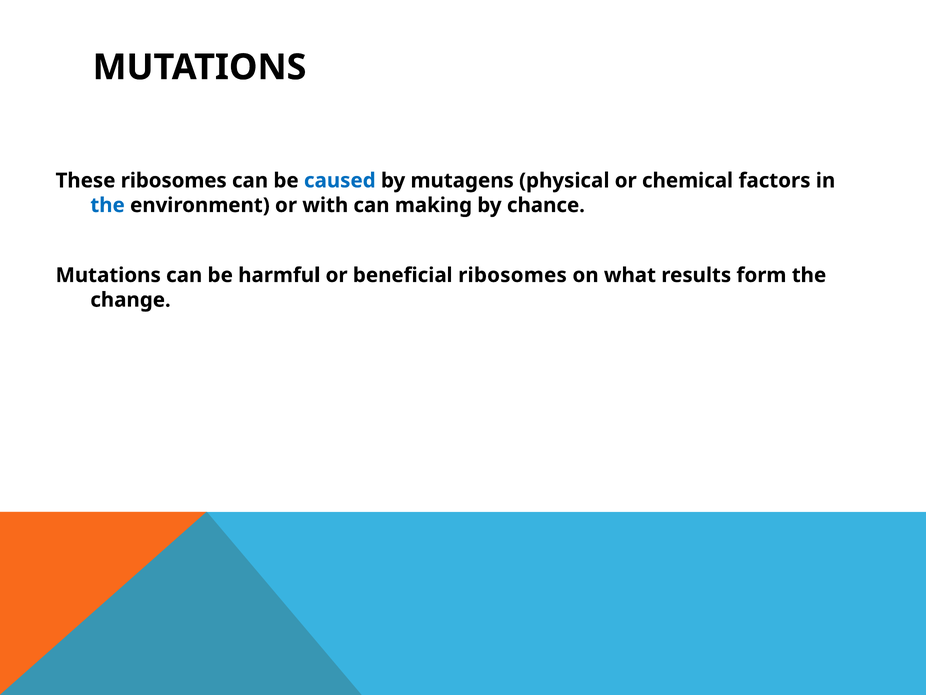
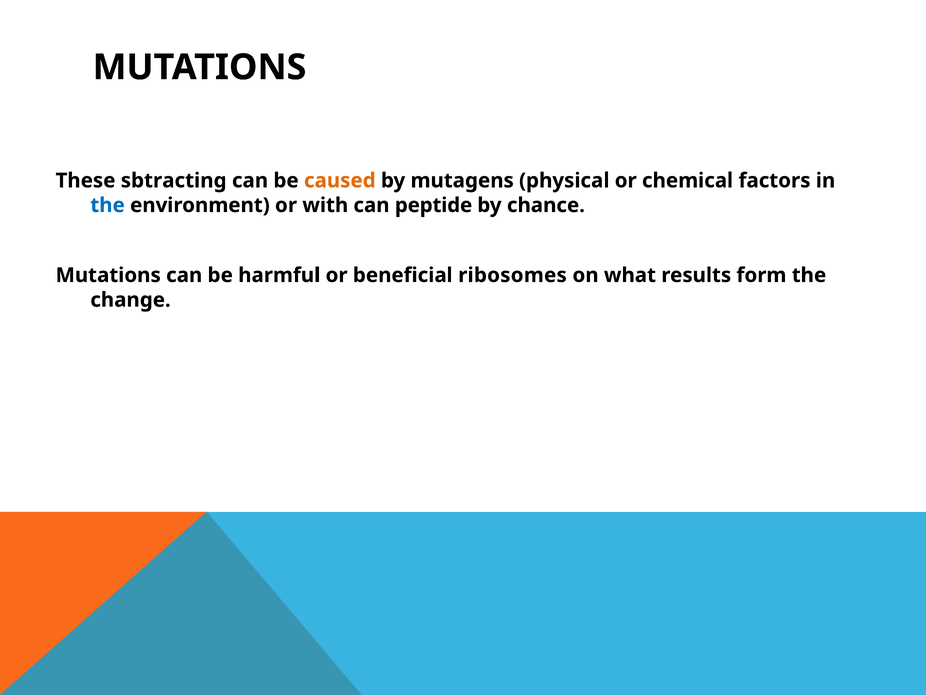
These ribosomes: ribosomes -> sbtracting (174, 180)
caused colour: blue -> orange (340, 180)
making: making -> peptide (434, 205)
